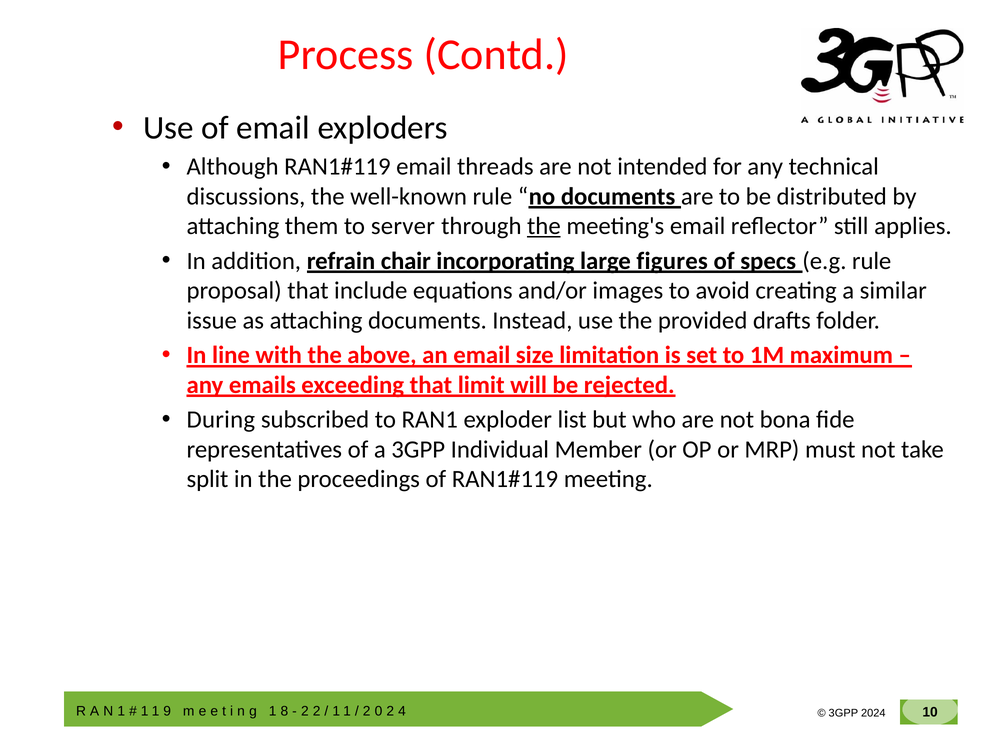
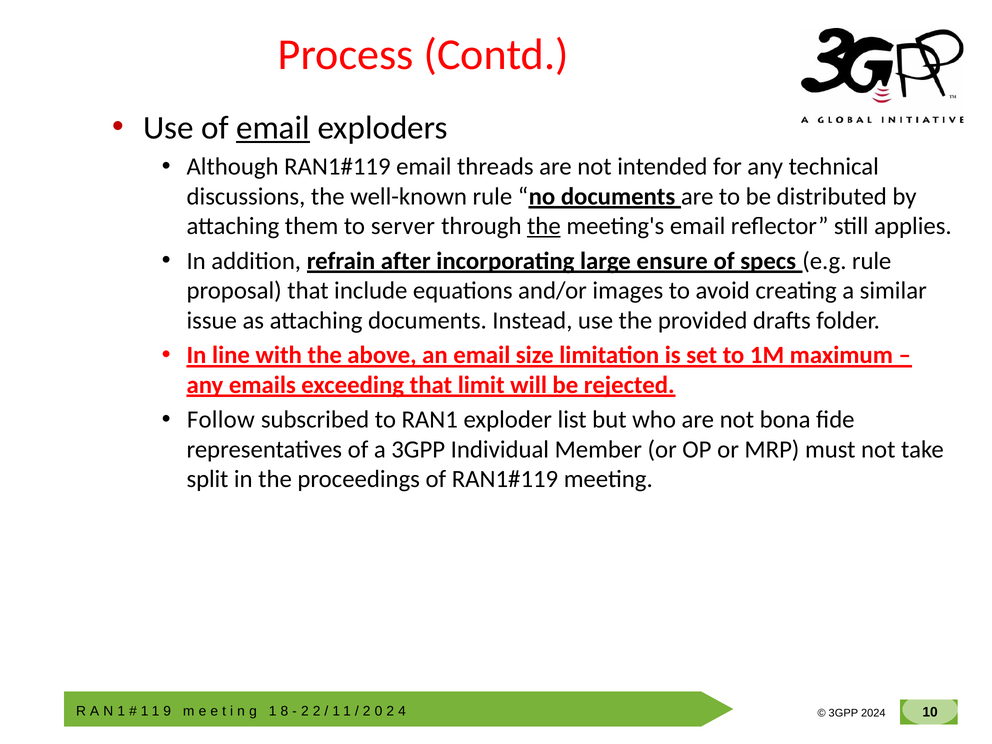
email underline: none -> present (273, 128)
chair: chair -> after (406, 261)
figures: figures -> ensure (672, 261)
During: During -> Follow (221, 420)
